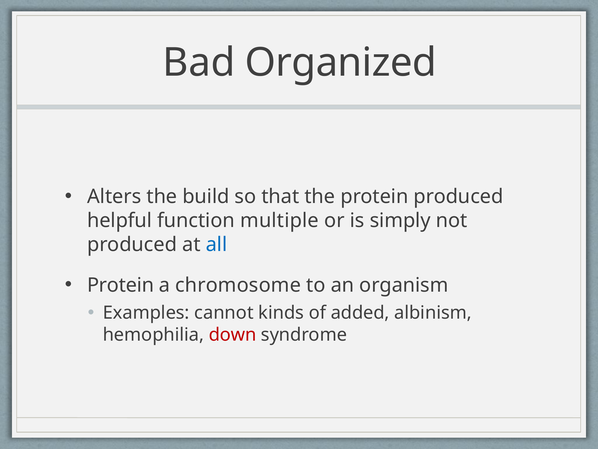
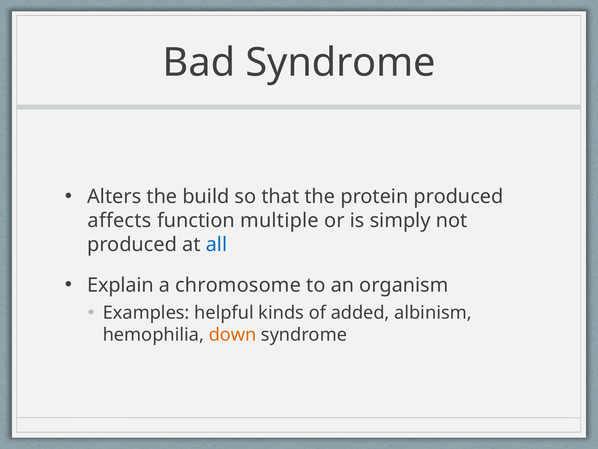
Bad Organized: Organized -> Syndrome (341, 63)
helpful: helpful -> affects (119, 220)
Protein: Protein -> Explain (121, 285)
cannot: cannot -> helpful (224, 313)
down colour: red -> orange (233, 334)
